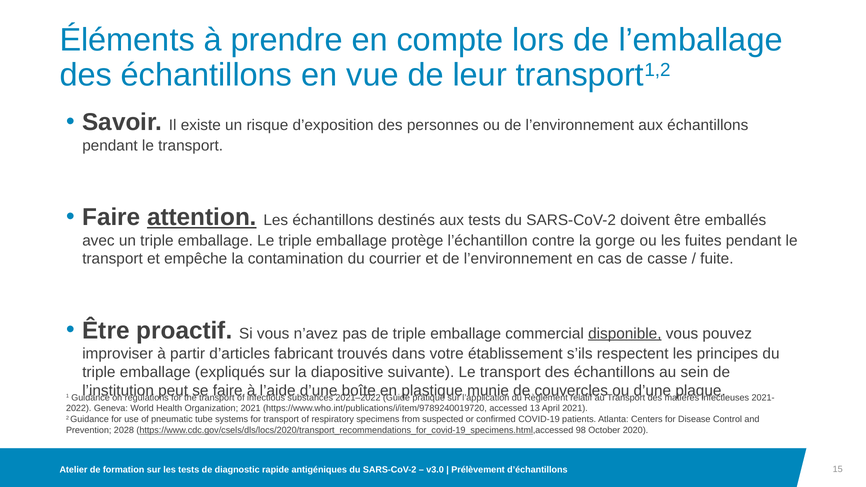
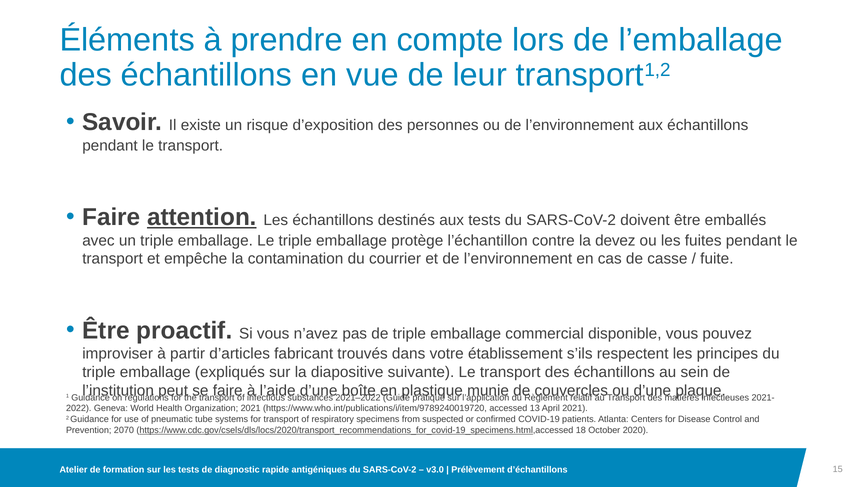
gorge: gorge -> devez (615, 241)
disponible underline: present -> none (625, 334)
2028: 2028 -> 2070 (124, 430)
98: 98 -> 18 (581, 430)
